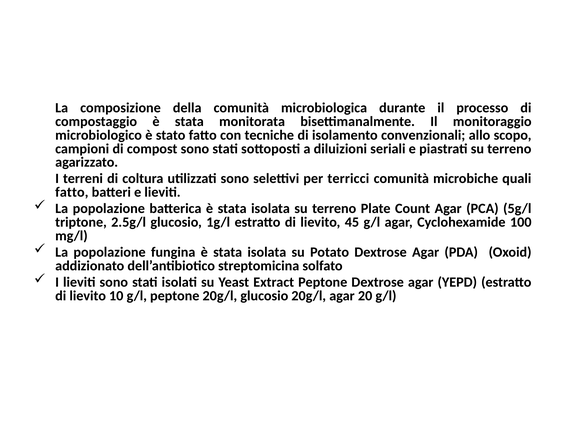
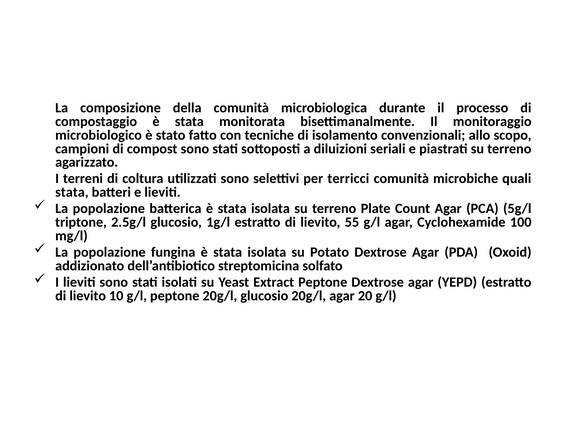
fatto: fatto -> stata (72, 192)
45: 45 -> 55 (352, 222)
